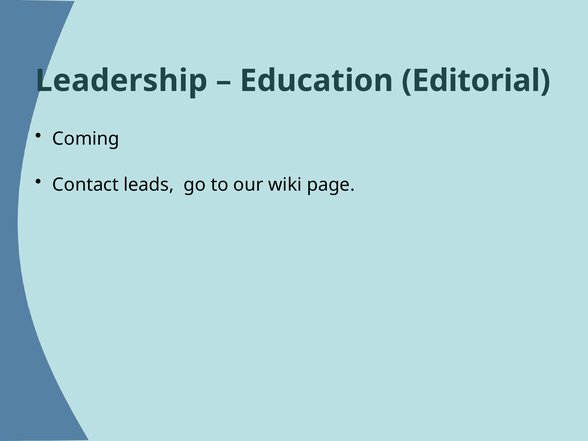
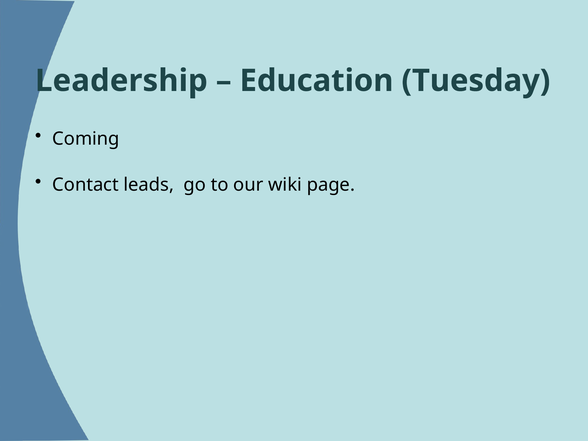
Editorial: Editorial -> Tuesday (476, 81)
